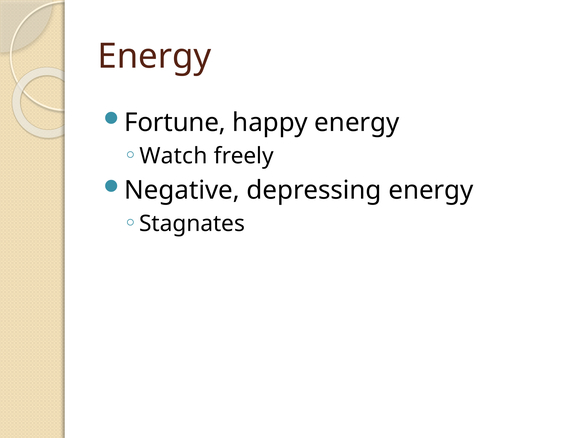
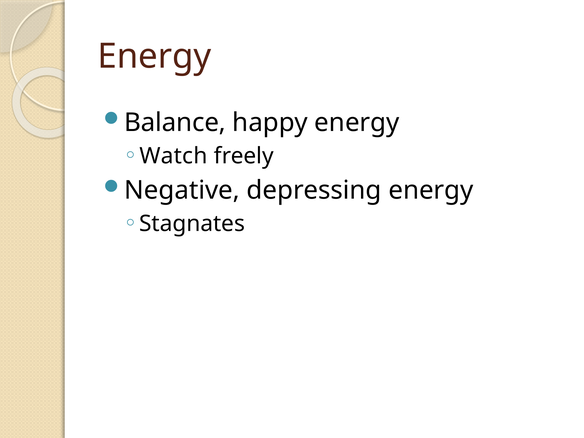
Fortune: Fortune -> Balance (175, 122)
